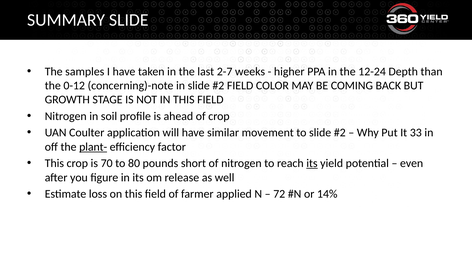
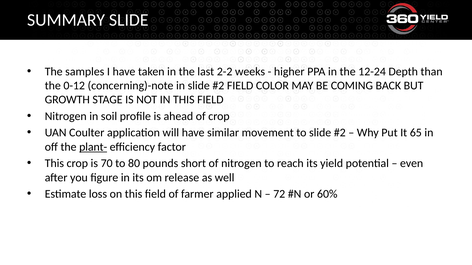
2-7: 2-7 -> 2-2 (225, 72)
33: 33 -> 65 (416, 133)
its underline: present -> none (312, 164)
14%: 14% -> 60% (327, 194)
